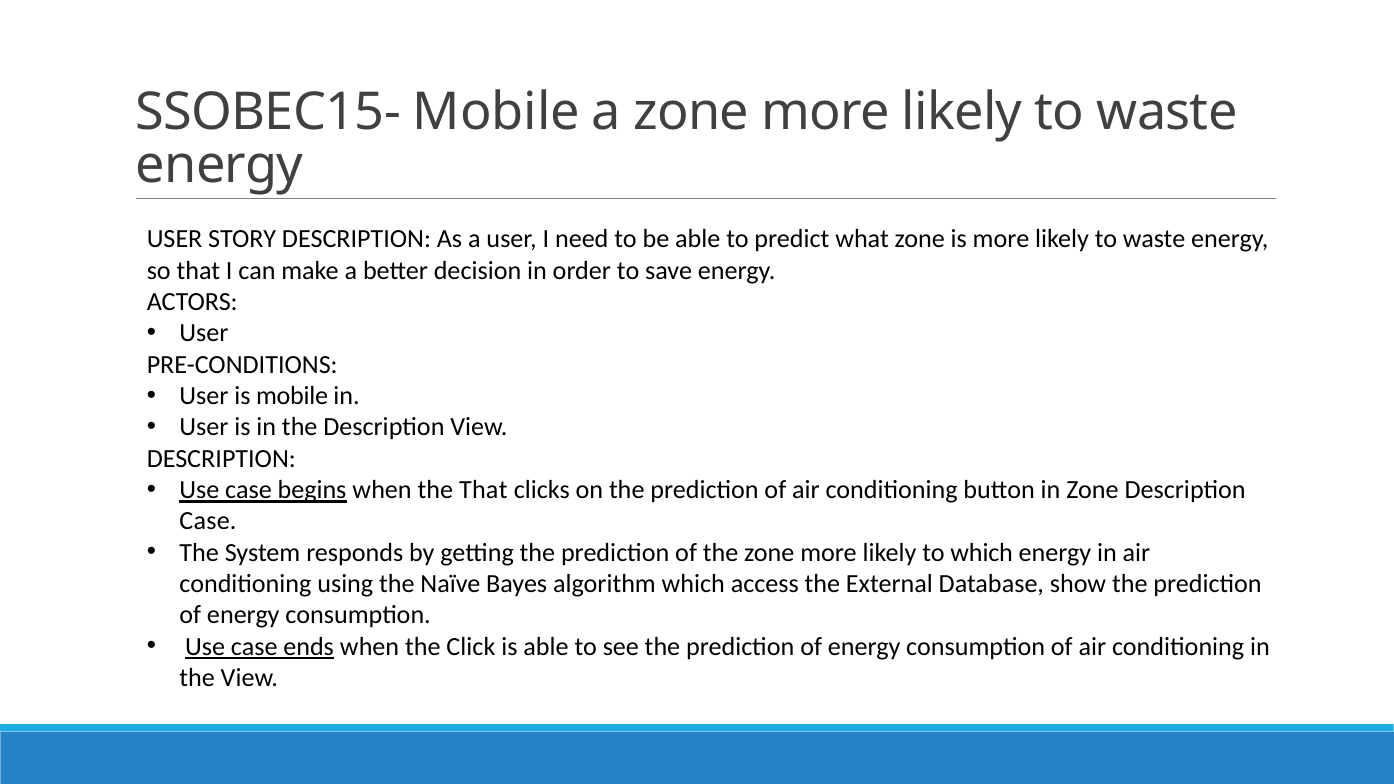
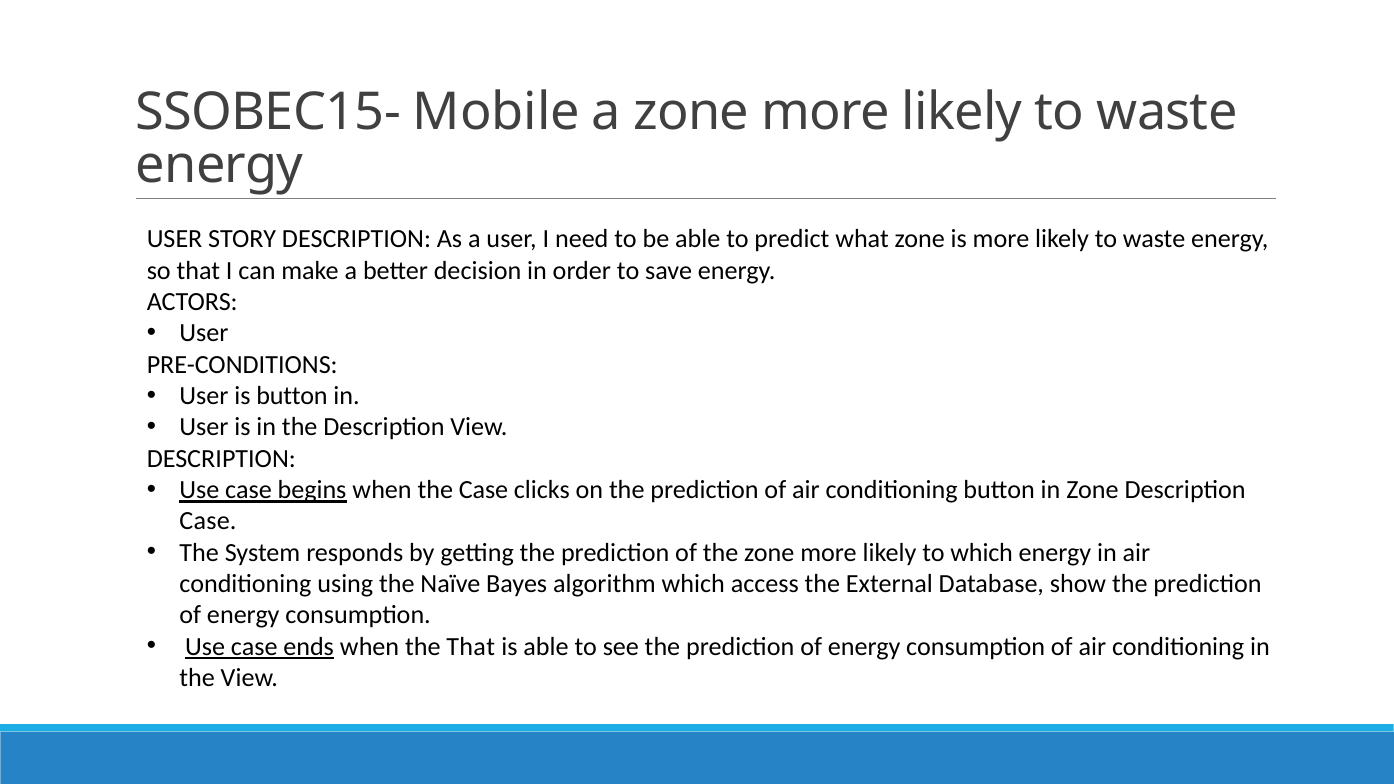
is mobile: mobile -> button (292, 396)
the That: That -> Case (483, 490)
the Click: Click -> That (471, 647)
